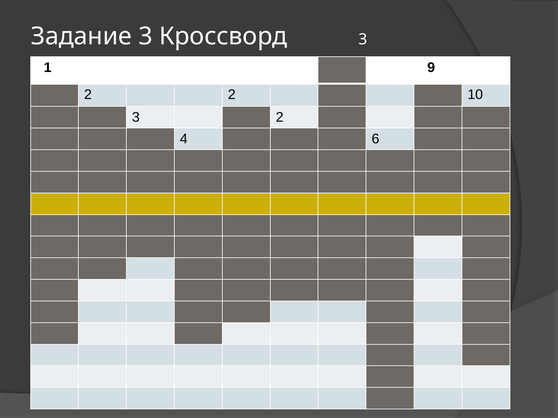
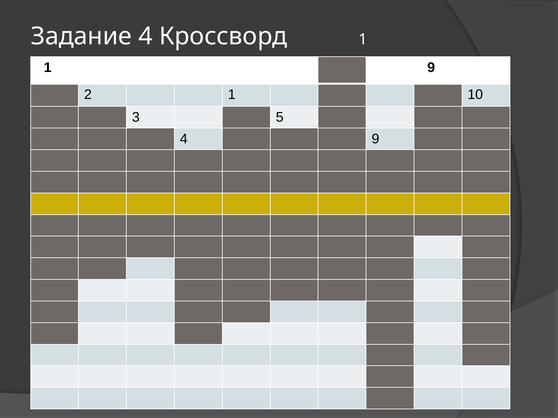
Задание 3: 3 -> 4 (145, 36)
Кроссворд 3: 3 -> 1 (363, 39)
2 2: 2 -> 1 (232, 95)
3 2: 2 -> 5 (280, 117)
6: 6 -> 9 (376, 139)
